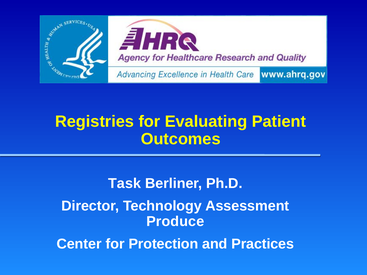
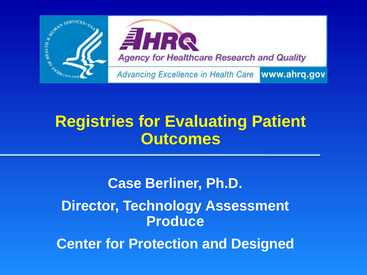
Task: Task -> Case (125, 184)
Practices: Practices -> Designed (263, 244)
